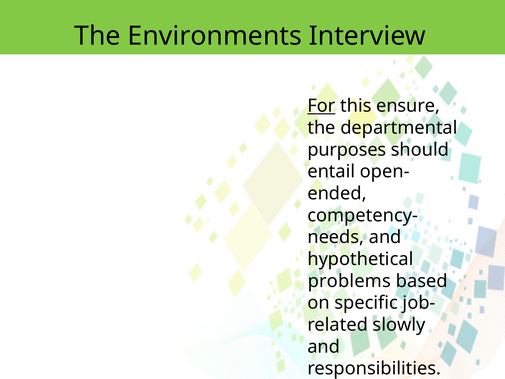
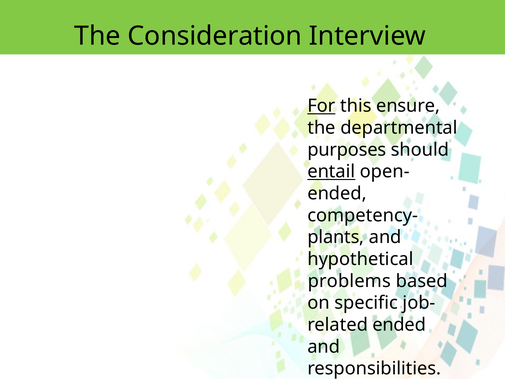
Environments: Environments -> Consideration (215, 36)
entail underline: none -> present (331, 171)
needs: needs -> plants (336, 237)
slowly: slowly -> ended (399, 325)
